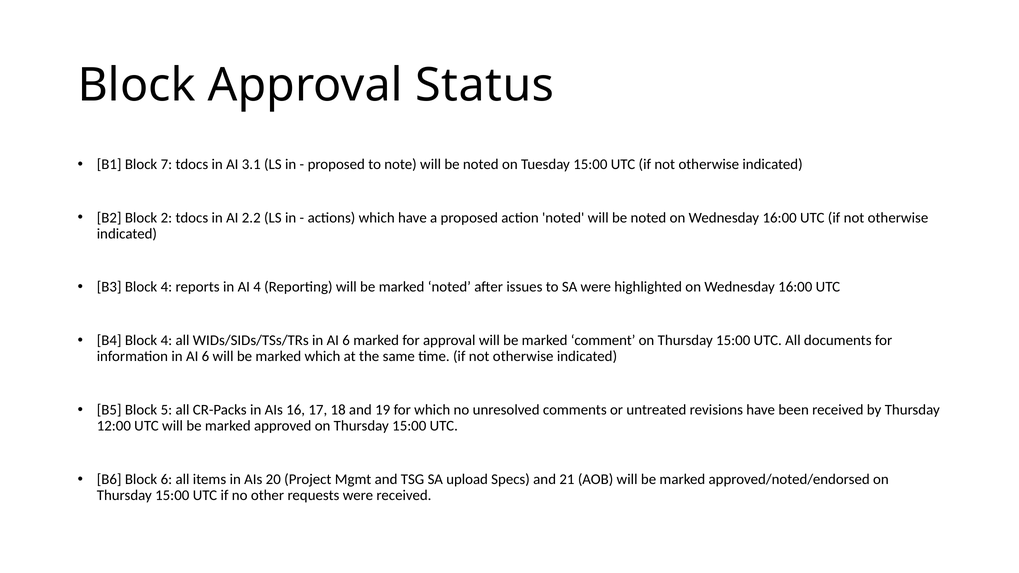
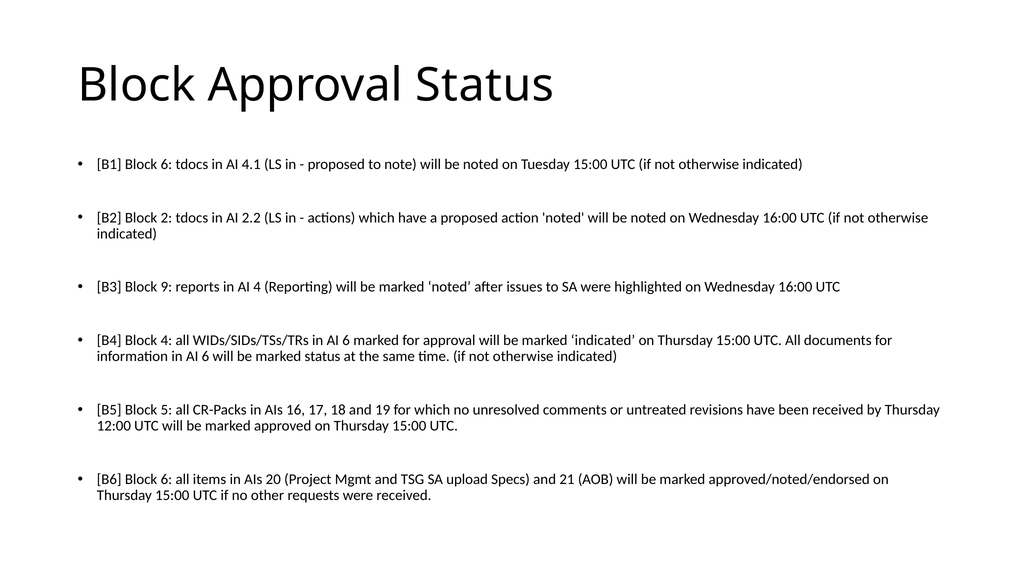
B1 Block 7: 7 -> 6 (166, 164)
3.1: 3.1 -> 4.1 (251, 164)
B3 Block 4: 4 -> 9 (166, 287)
marked comment: comment -> indicated (603, 340)
marked which: which -> status (323, 357)
